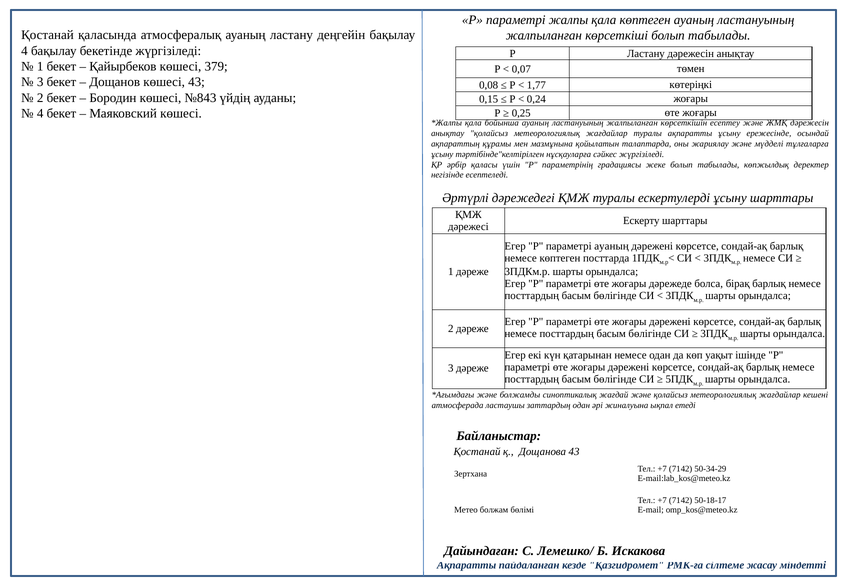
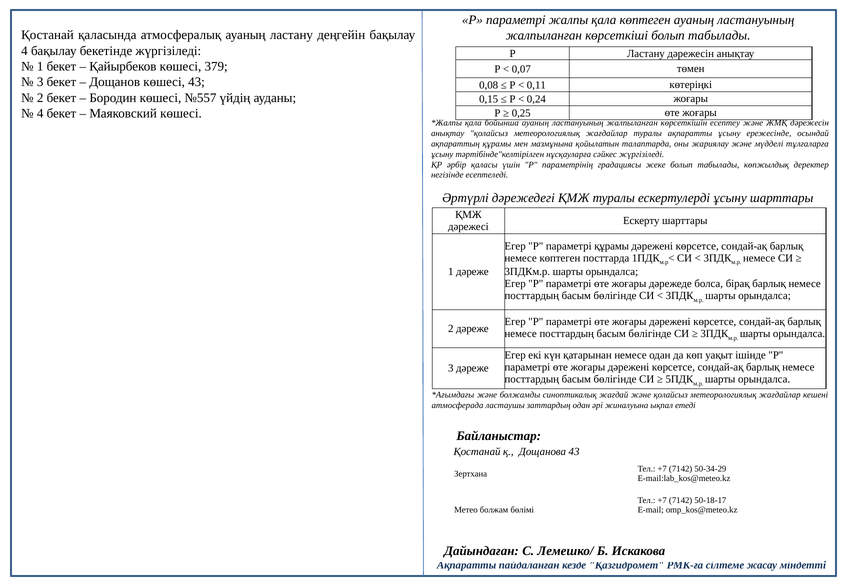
1,77: 1,77 -> 0,11 (536, 85)
№843: №843 -> №557 (201, 98)
параметрі ауаның: ауаның -> құрамы (612, 246)
